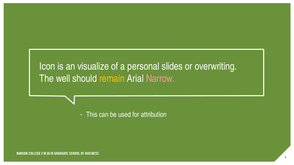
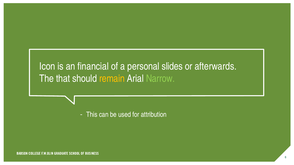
visualize: visualize -> financial (93, 67)
overwriting: overwriting -> afterwards (216, 67)
well: well -> that (63, 79)
Narrow colour: pink -> light green (160, 79)
